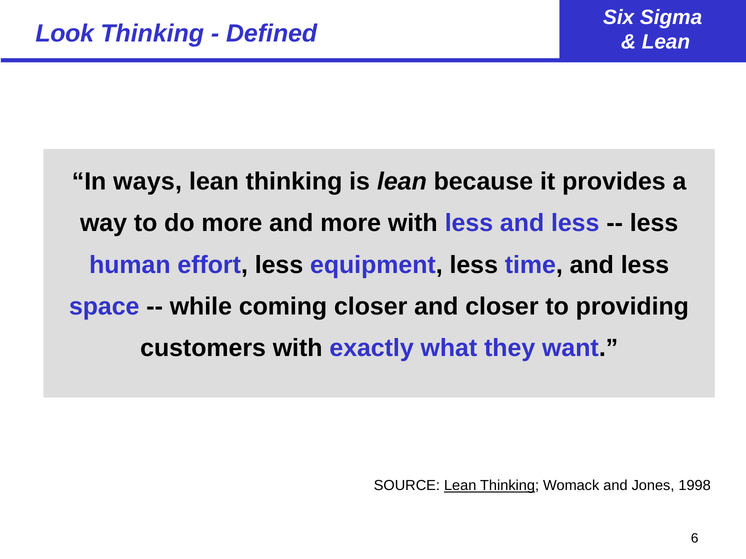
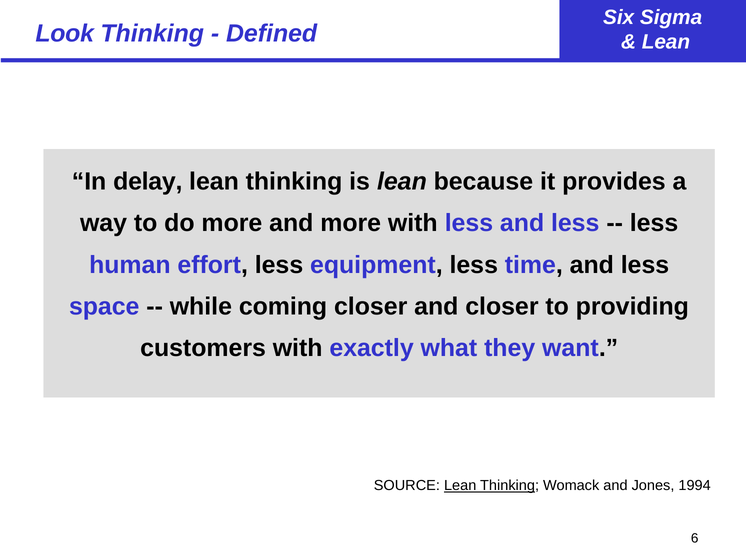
ways: ways -> delay (148, 182)
1998: 1998 -> 1994 (695, 486)
